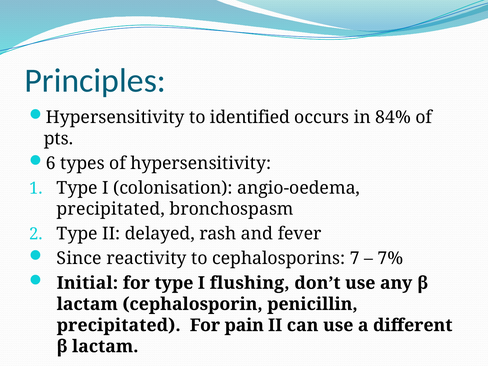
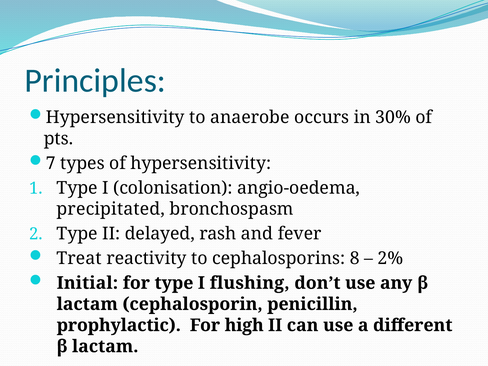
identified: identified -> anaerobe (250, 117)
84%: 84% -> 30% (393, 117)
6: 6 -> 7 (51, 163)
Since: Since -> Treat (79, 258)
7: 7 -> 8 (355, 258)
7%: 7% -> 2% (390, 258)
precipitated: precipitated -> prophylactic (119, 325)
pain: pain -> high (244, 325)
